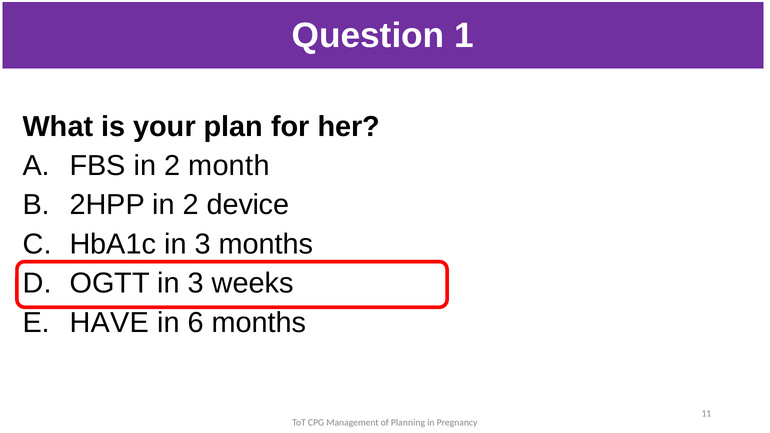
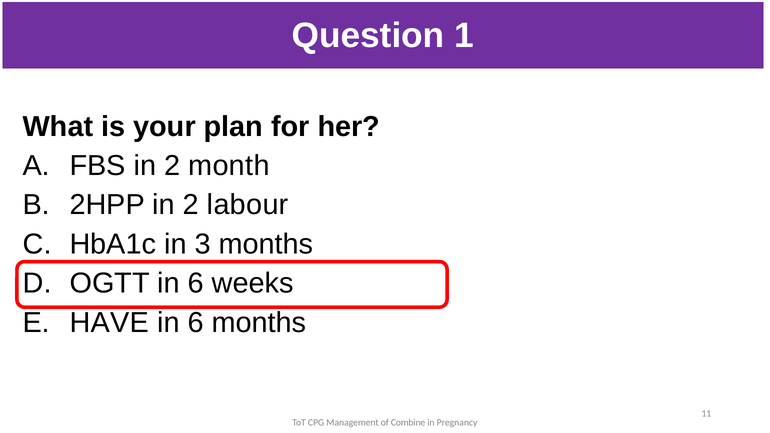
device: device -> labour (248, 205)
OGTT in 3: 3 -> 6 (196, 283)
Planning: Planning -> Combine (408, 423)
